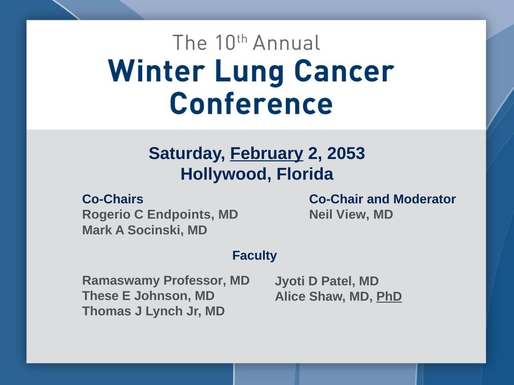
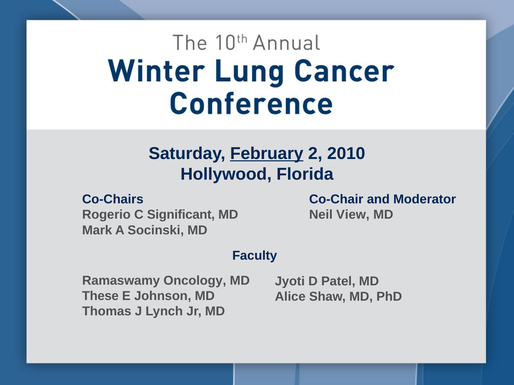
2053: 2053 -> 2010 (346, 154)
Endpoints: Endpoints -> Significant (181, 215)
Professor: Professor -> Oncology (195, 281)
PhD underline: present -> none (389, 297)
